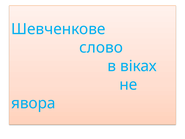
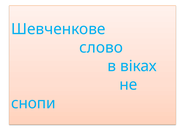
явора: явора -> снопи (33, 103)
